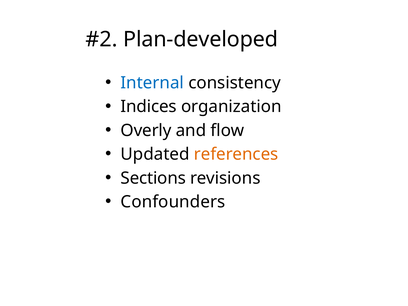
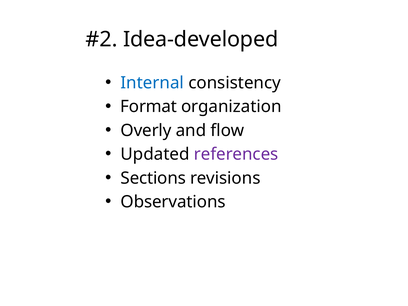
Plan-developed: Plan-developed -> Idea-developed (201, 39)
Indices: Indices -> Format (149, 107)
references colour: orange -> purple (236, 154)
Confounders: Confounders -> Observations (173, 202)
